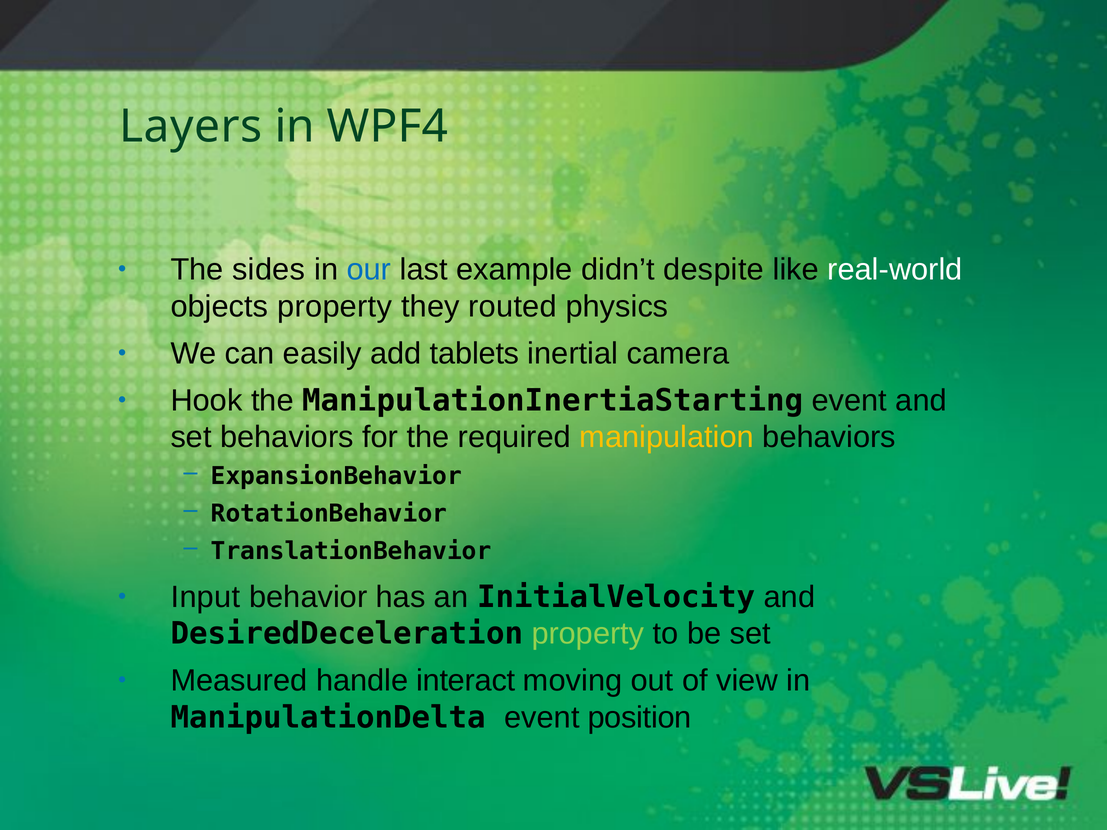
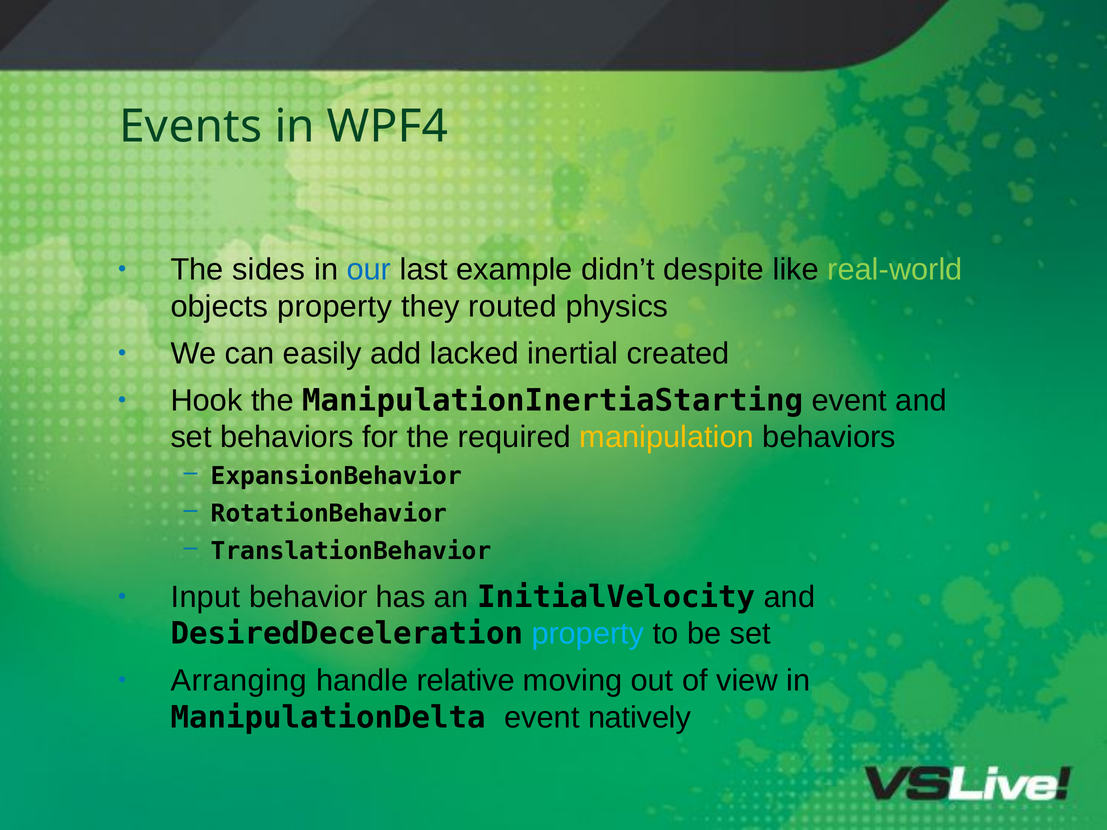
Layers: Layers -> Events (191, 126)
real-world colour: white -> light green (895, 270)
tablets: tablets -> lacked (474, 354)
camera: camera -> created (678, 354)
property colour: light green -> light blue (588, 634)
Measured: Measured -> Arranging (239, 681)
interact: interact -> relative (466, 681)
position: position -> natively (640, 718)
